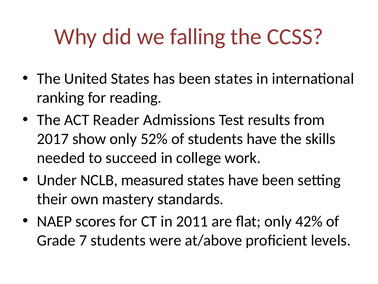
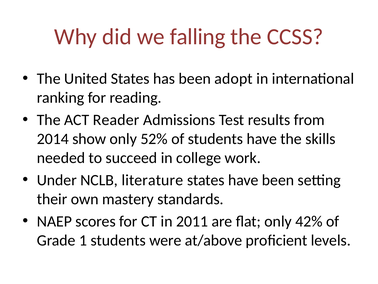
been states: states -> adopt (234, 79)
2017: 2017 -> 2014 (53, 139)
measured: measured -> literature (152, 180)
7: 7 -> 1 (83, 240)
